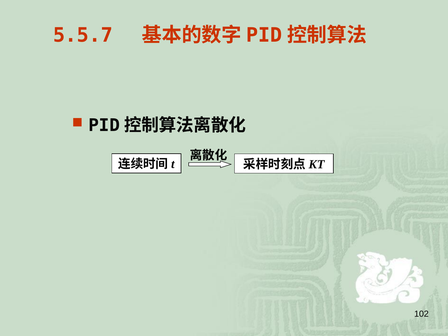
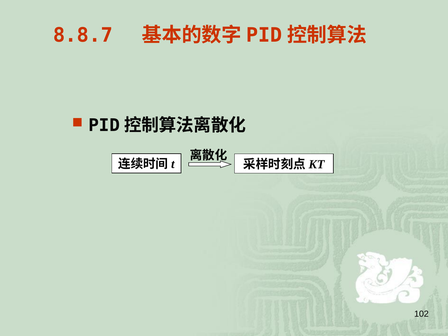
5.5.7: 5.5.7 -> 8.8.7 (83, 35)
